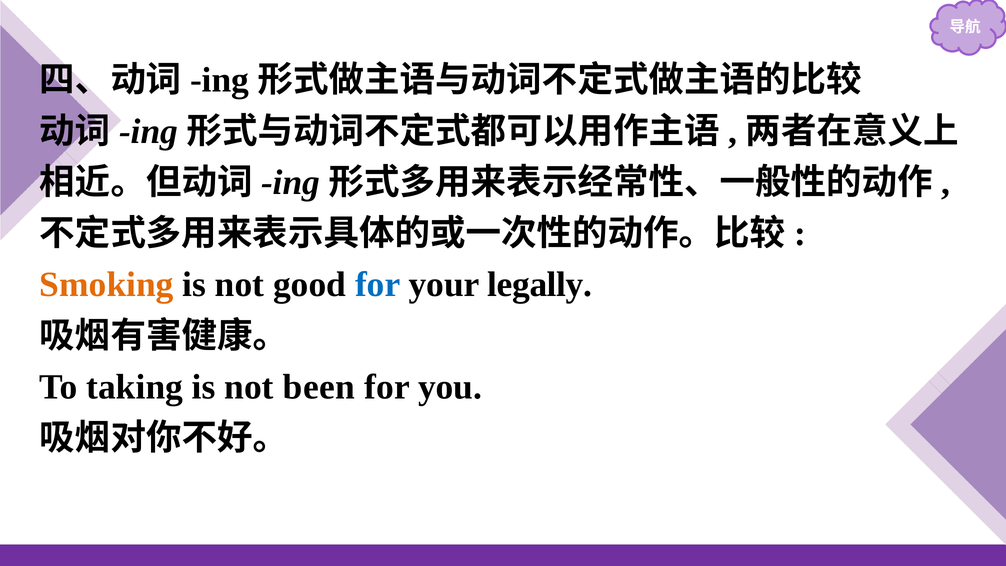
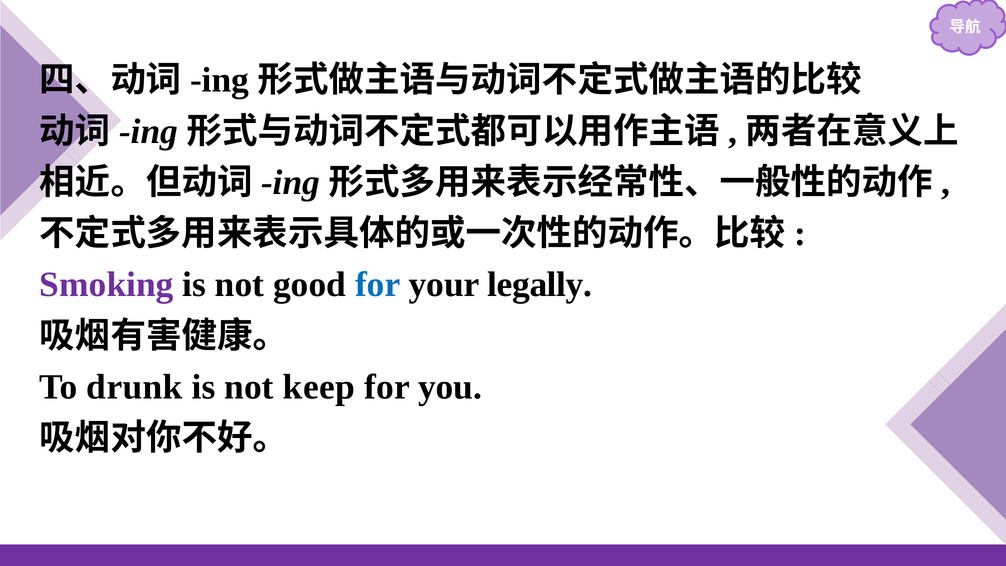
Smoking colour: orange -> purple (107, 285)
taking: taking -> drunk (135, 387)
been: been -> keep (319, 387)
